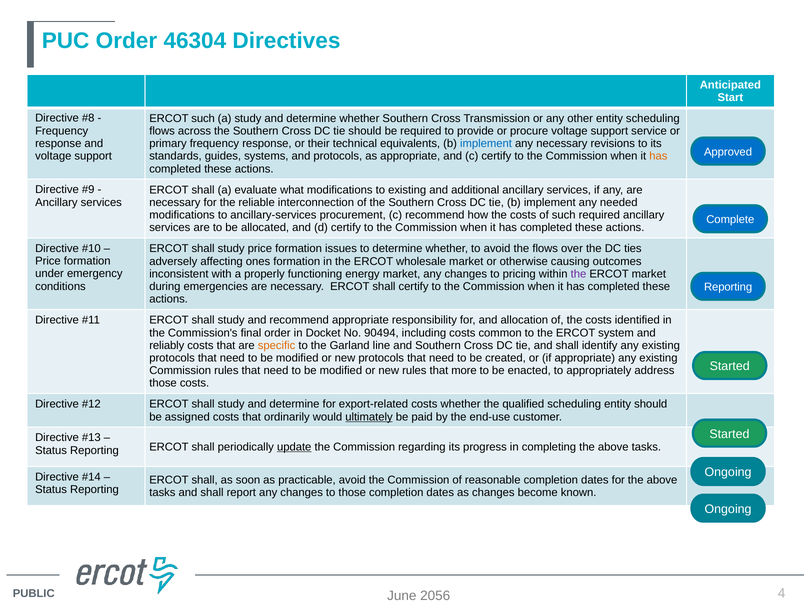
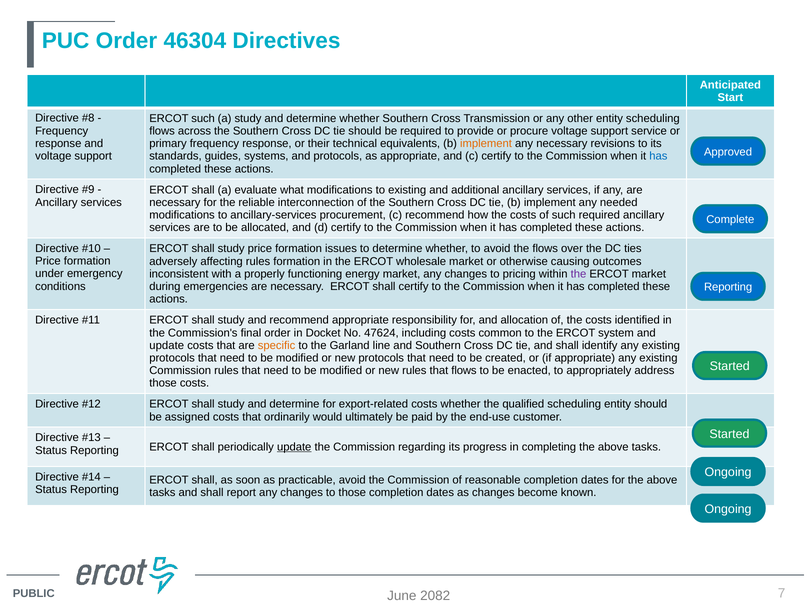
implement colour: blue -> orange (486, 144)
has colour: orange -> blue (658, 156)
affecting ones: ones -> rules (258, 261)
90494: 90494 -> 47624 (381, 333)
reliably: reliably -> update (167, 345)
that more: more -> flows (464, 371)
ultimately underline: present -> none (369, 417)
4: 4 -> 7 (782, 593)
2056: 2056 -> 2082 (435, 596)
